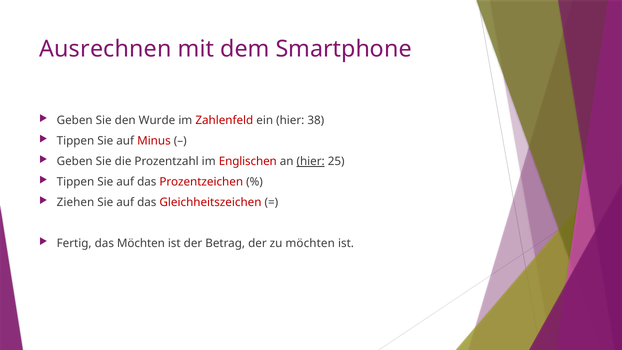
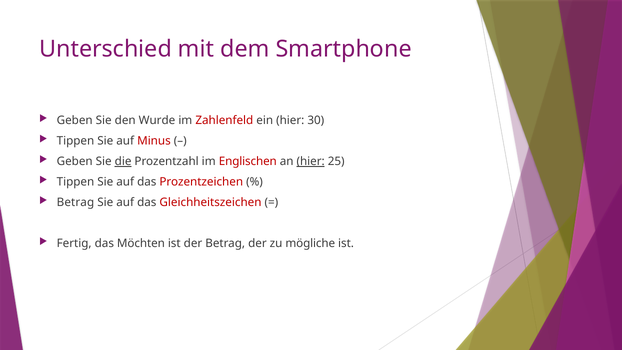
Ausrechnen: Ausrechnen -> Unterschied (106, 49)
38: 38 -> 30 (316, 120)
die underline: none -> present (123, 161)
Ziehen: Ziehen -> Betrag (75, 202)
zu möchten: möchten -> mögliche (310, 243)
